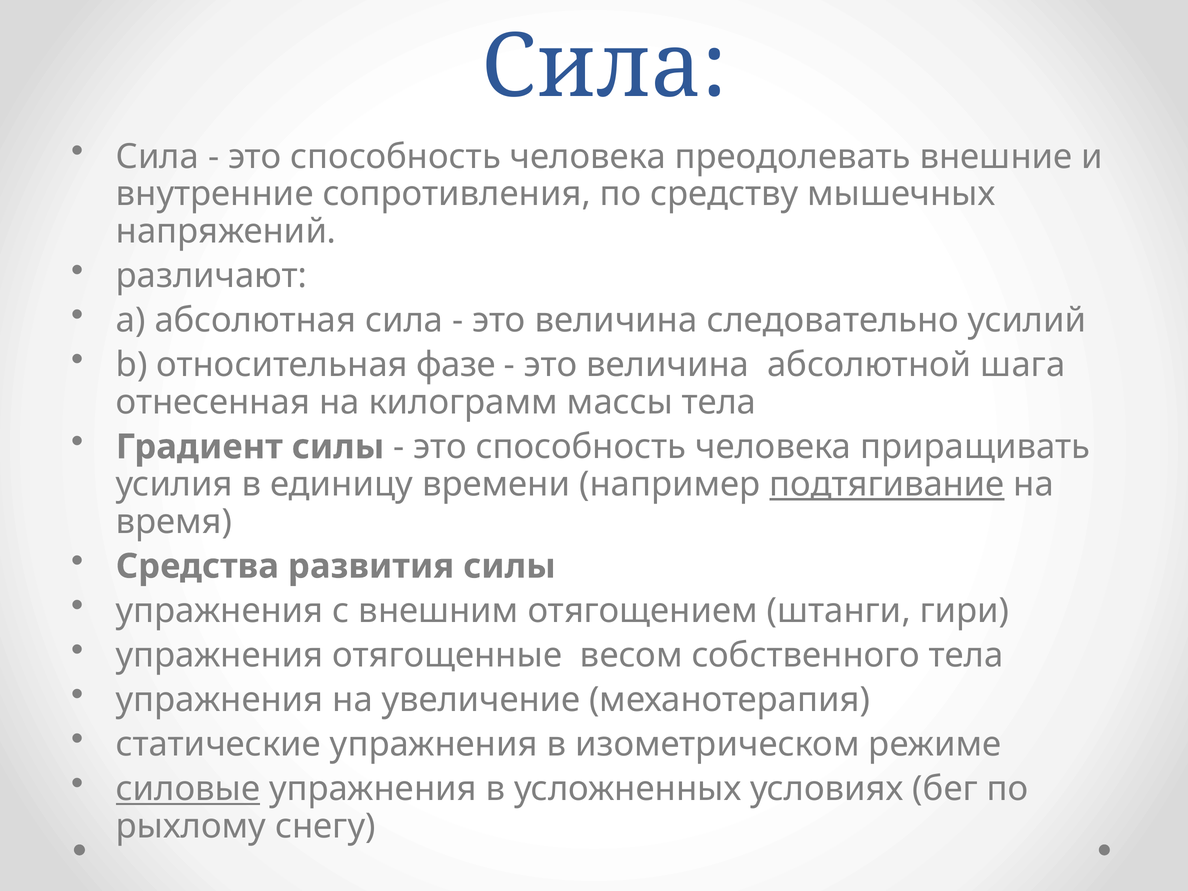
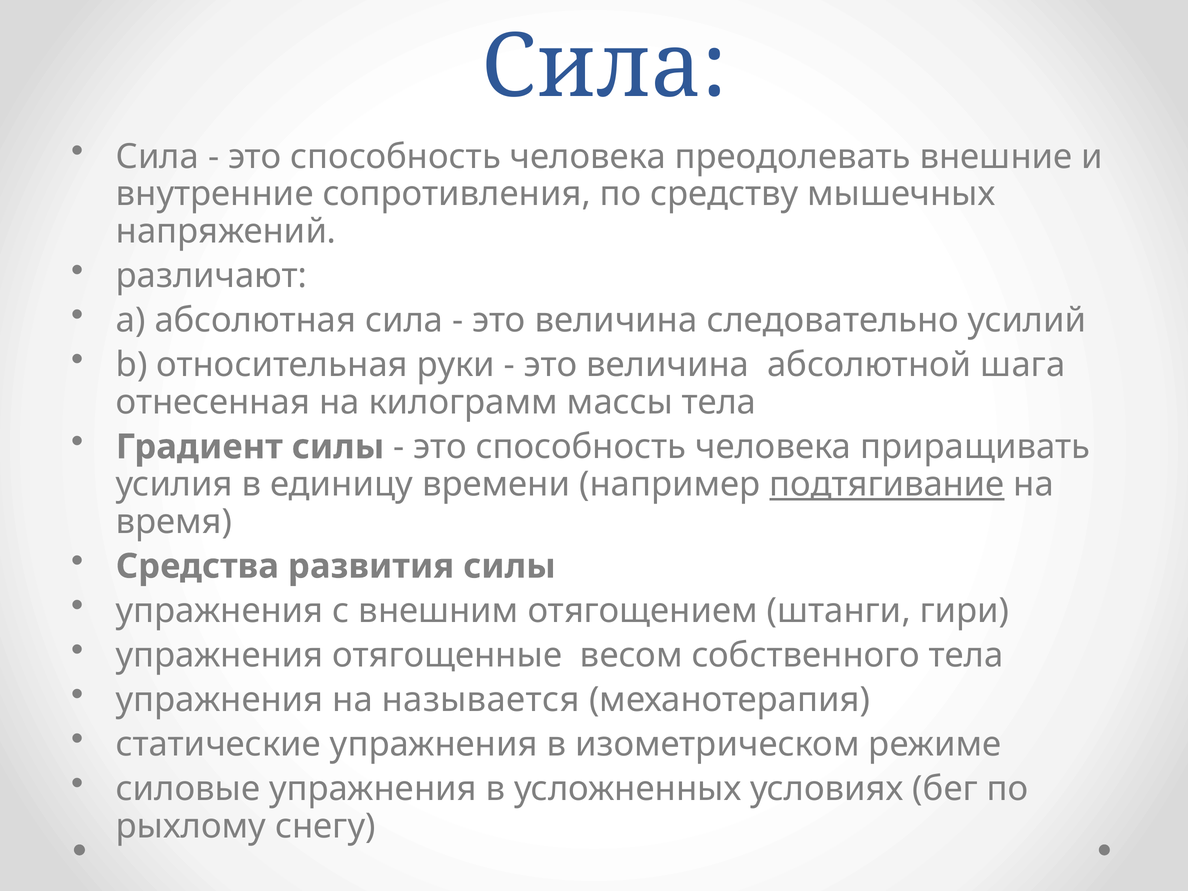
фазе: фазе -> руки (456, 365)
увеличение: увеличение -> называется (481, 700)
силовые underline: present -> none (188, 789)
